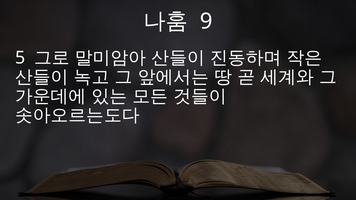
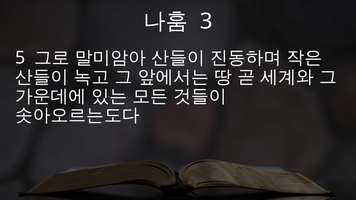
9: 9 -> 3 (206, 21)
